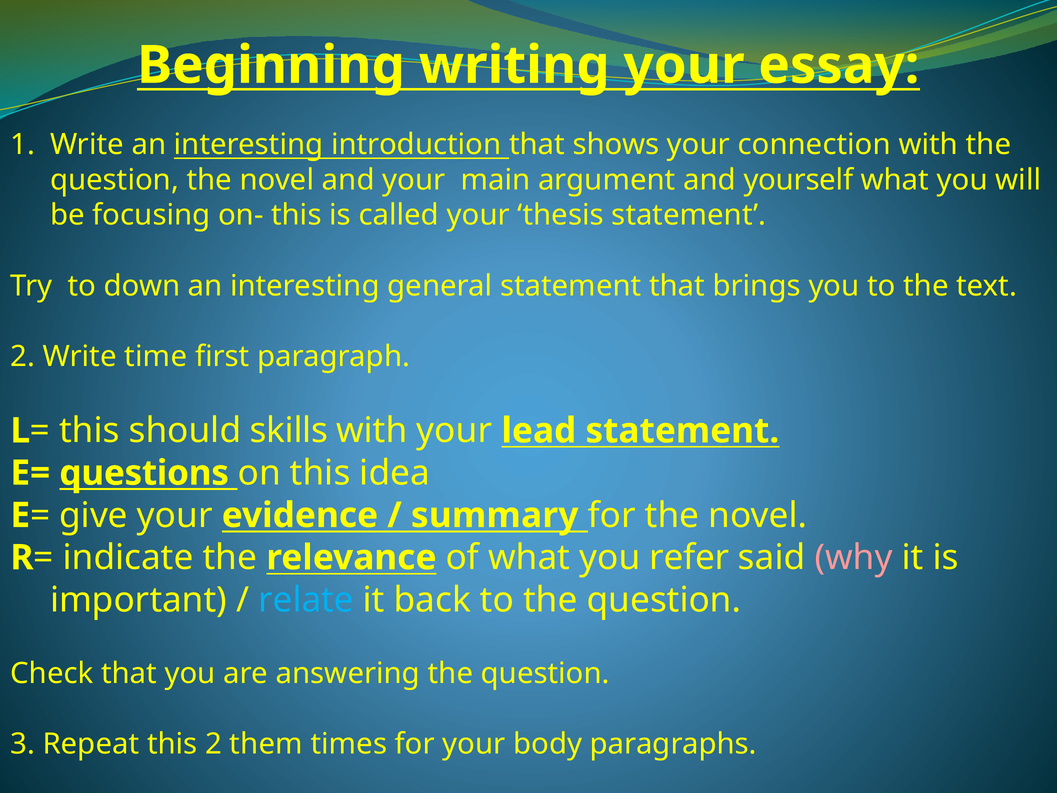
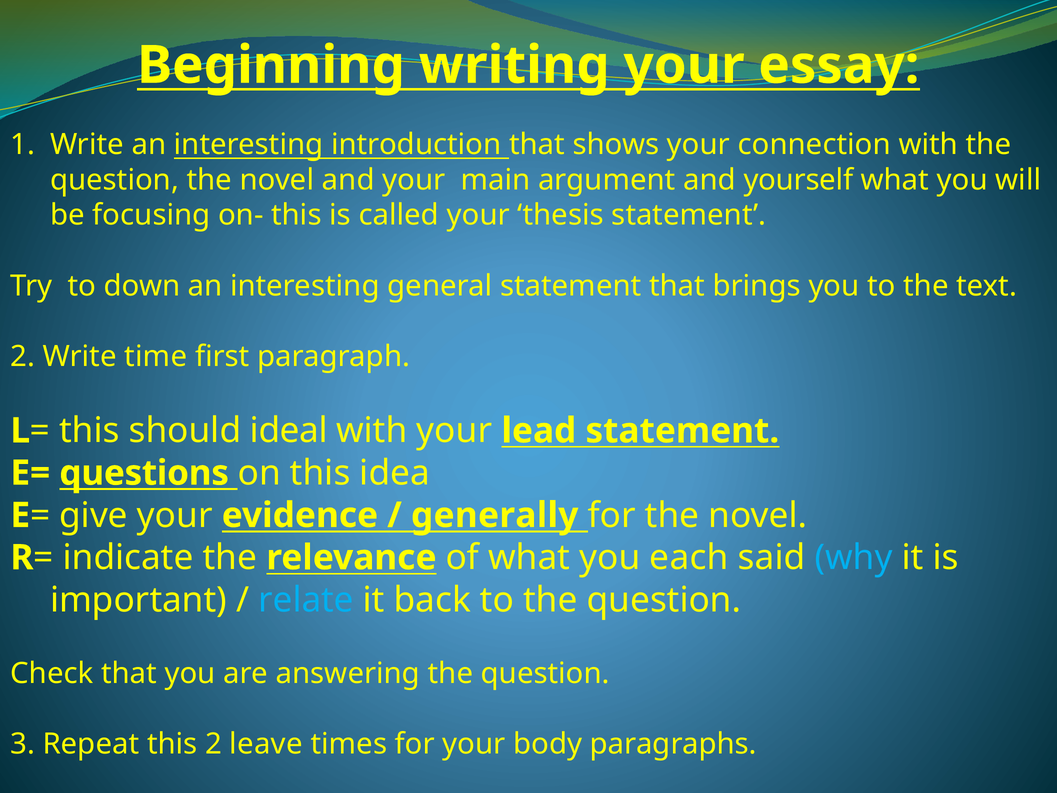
skills: skills -> ideal (289, 431)
summary: summary -> generally (495, 515)
refer: refer -> each (689, 557)
why colour: pink -> light blue (854, 557)
them: them -> leave (266, 744)
